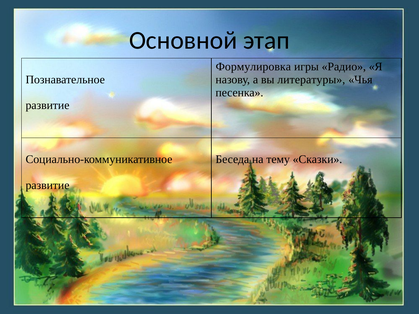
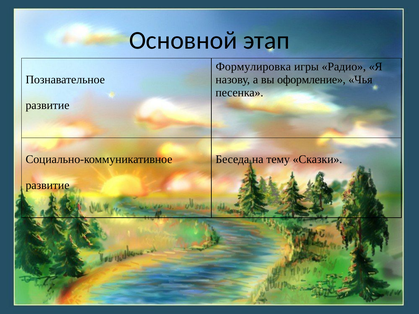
литературы: литературы -> оформление (311, 80)
